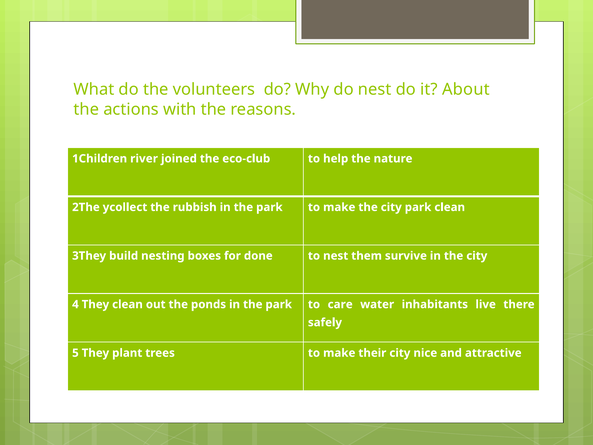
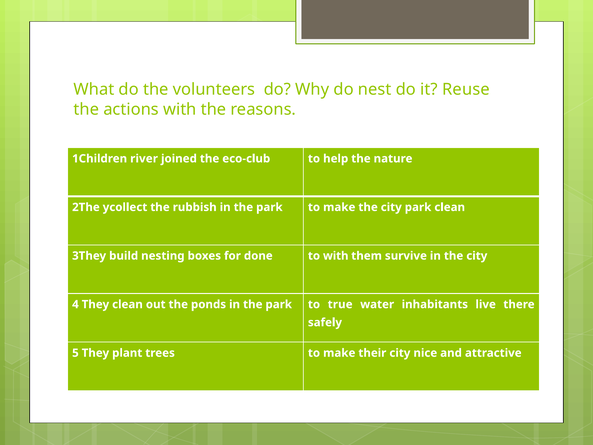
About: About -> Reuse (466, 89)
to nest: nest -> with (336, 256)
care: care -> true (340, 304)
